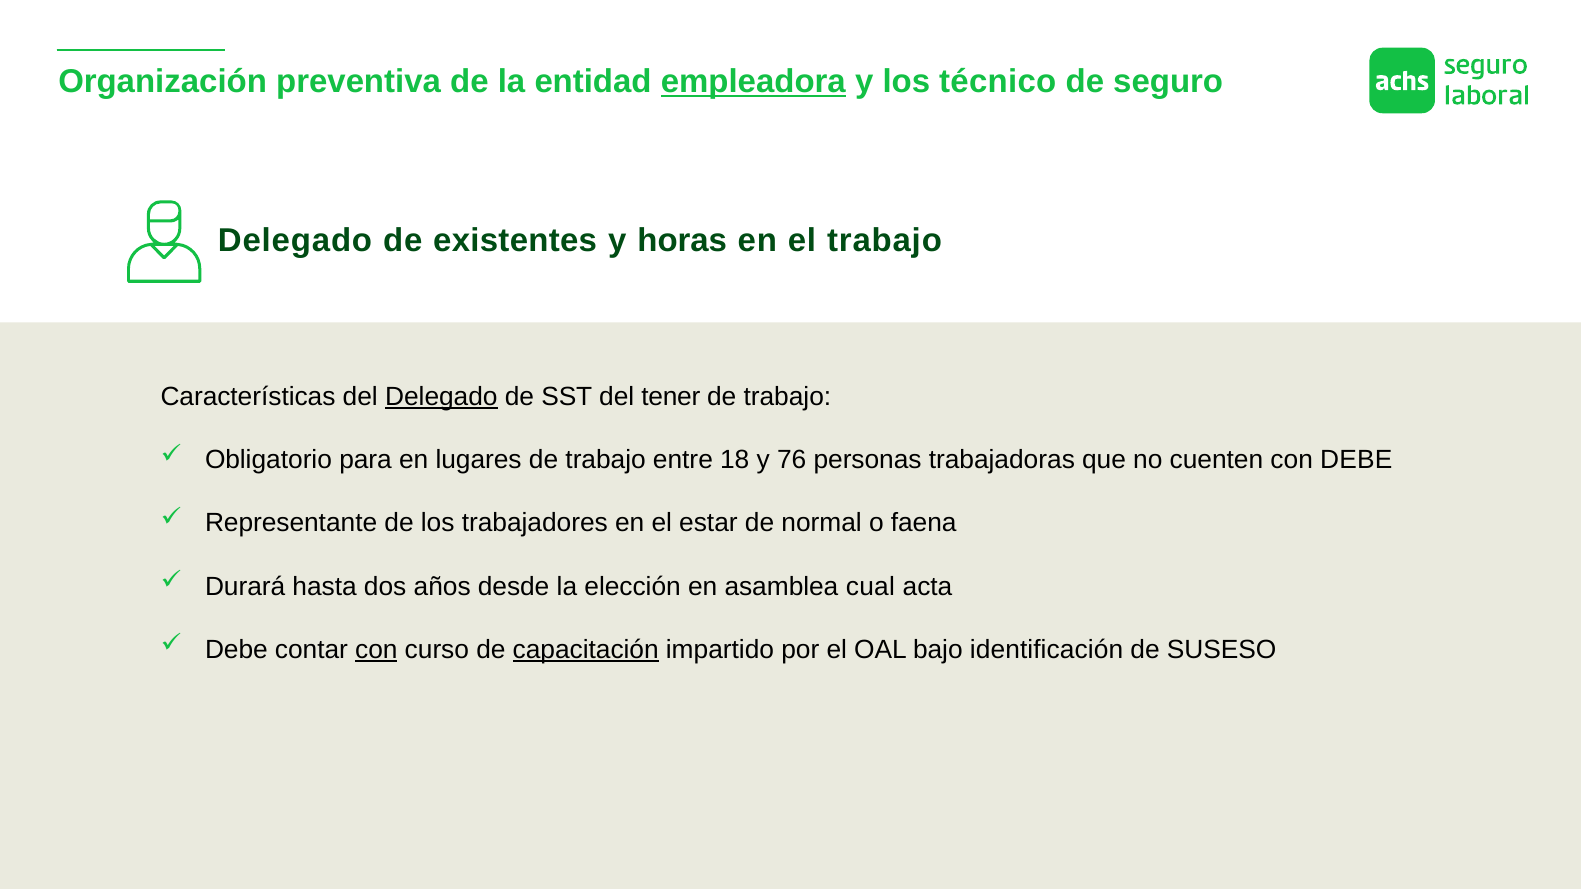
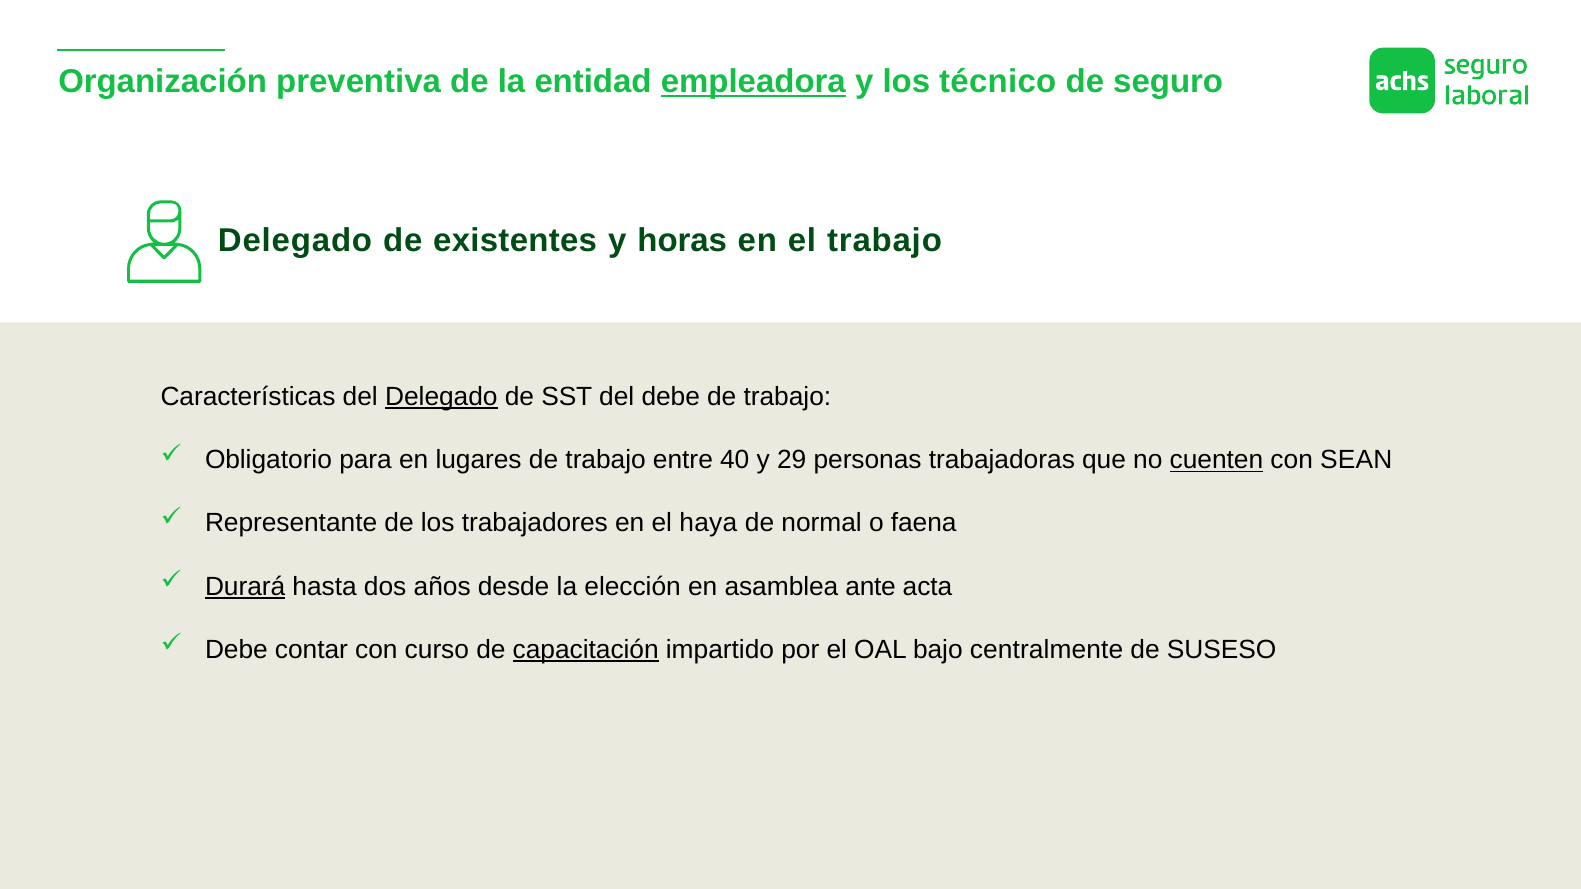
del tener: tener -> debe (671, 397)
18: 18 -> 40 (735, 460)
76: 76 -> 29 (792, 460)
cuenten underline: none -> present (1216, 460)
con DEBE: DEBE -> SEAN (1356, 460)
estar: estar -> haya (708, 523)
Durará underline: none -> present (245, 587)
cual: cual -> ante (871, 587)
con underline: present -> none (376, 650)
identificación: identificación -> centralmente (1047, 650)
